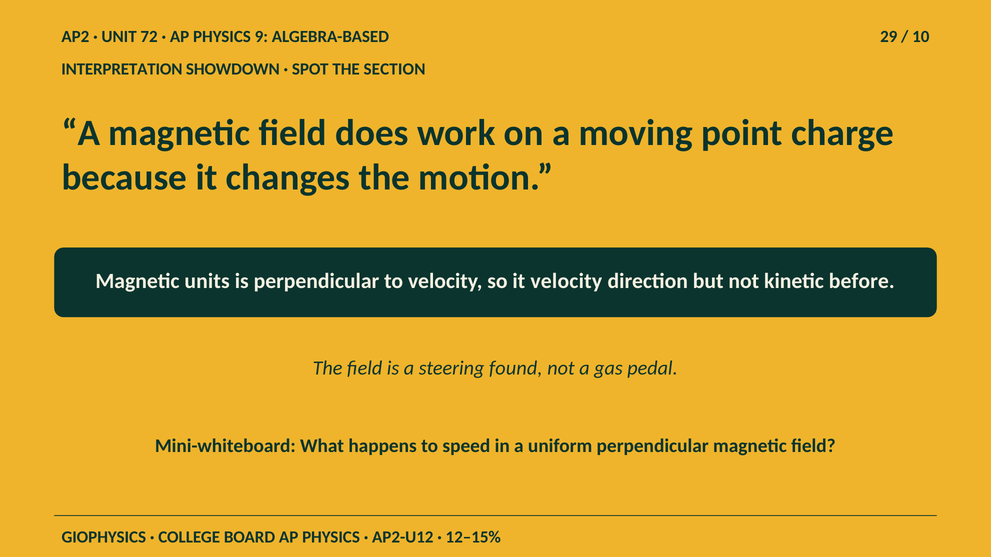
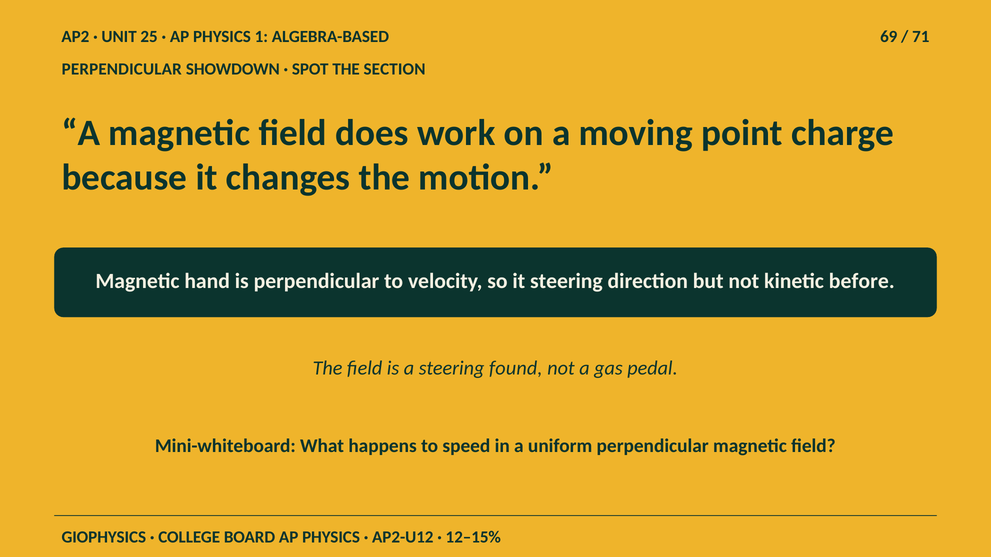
72: 72 -> 25 (149, 37)
9: 9 -> 1 (261, 37)
29: 29 -> 69 (889, 37)
10: 10 -> 71 (921, 37)
INTERPRETATION: INTERPRETATION -> PERPENDICULAR (122, 69)
units: units -> hand (207, 281)
it velocity: velocity -> steering (566, 281)
